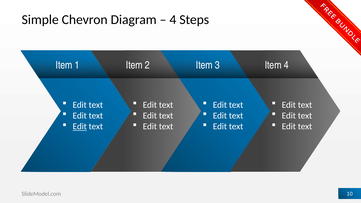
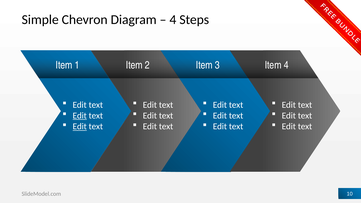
Edit underline: none -> present (80, 116)
